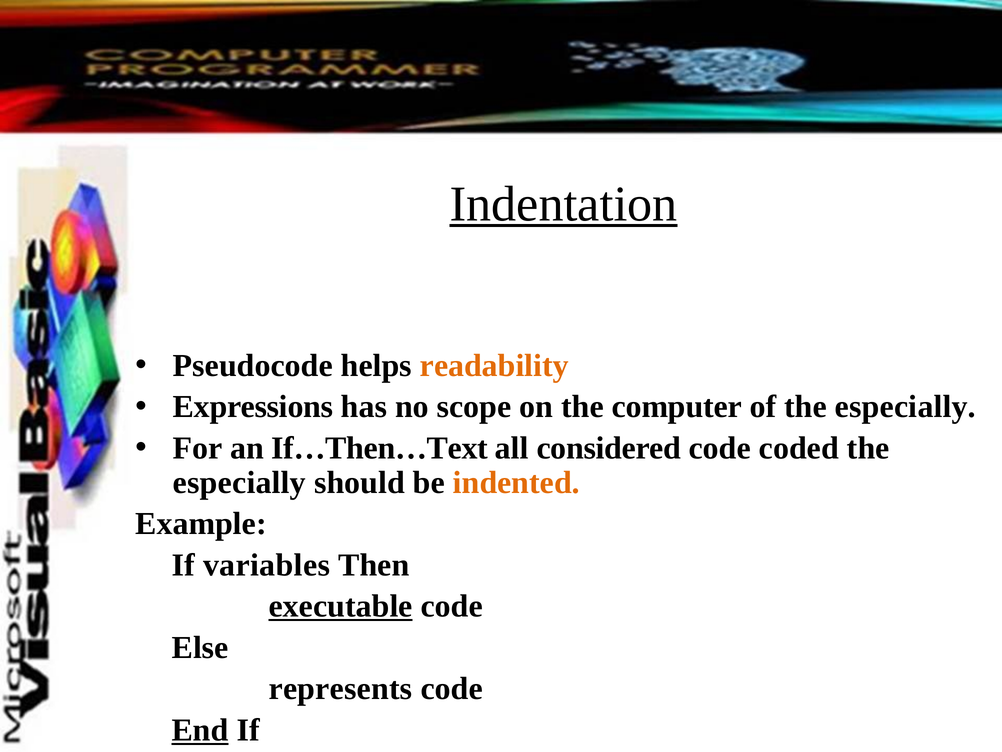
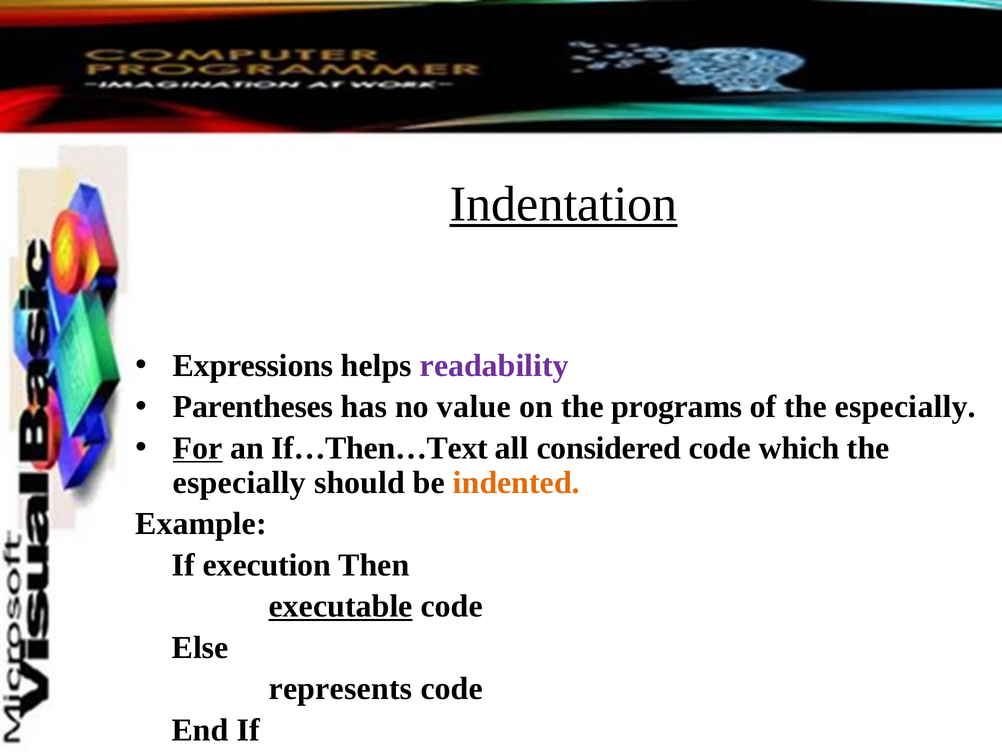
Pseudocode: Pseudocode -> Expressions (253, 365)
readability colour: orange -> purple (494, 365)
Expressions: Expressions -> Parentheses (253, 406)
scope: scope -> value (474, 406)
computer: computer -> programs (677, 406)
For underline: none -> present (198, 448)
coded: coded -> which (799, 448)
variables: variables -> execution (267, 565)
End underline: present -> none (200, 730)
